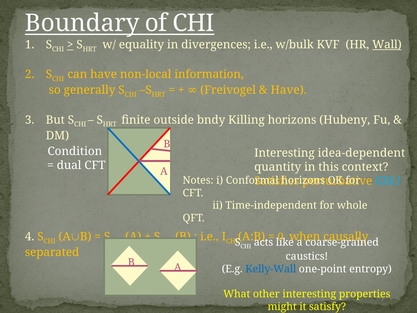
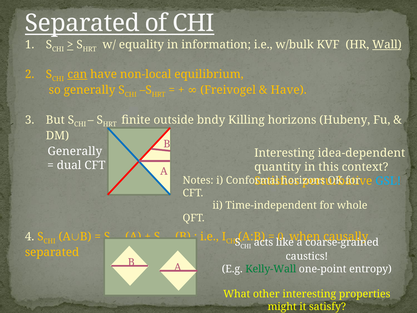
Boundary: Boundary -> Separated (82, 23)
divergences: divergences -> information (216, 45)
can underline: none -> present (77, 74)
information: information -> equilibrium (209, 74)
Condition: Condition -> Generally (75, 151)
Kelly-Wall colour: blue -> green (271, 269)
